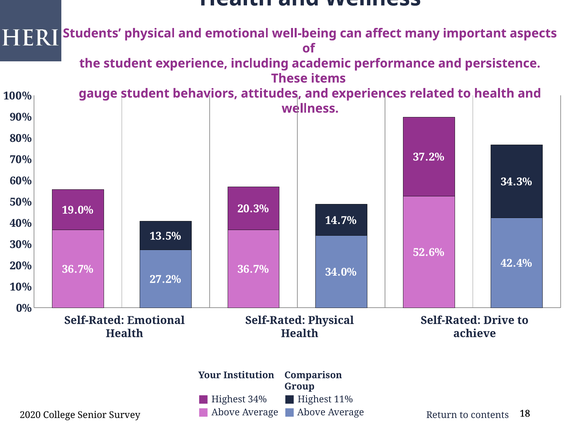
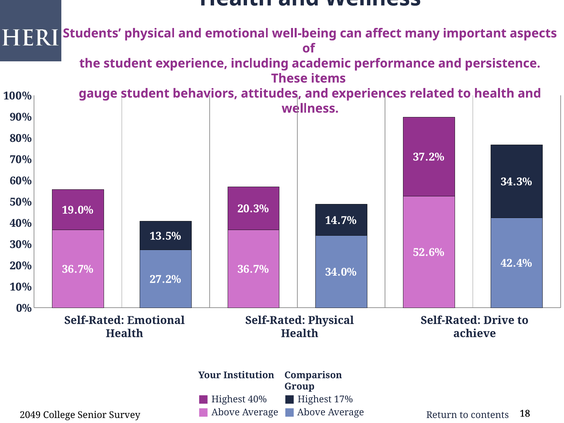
Highest 34%: 34% -> 40% (257, 399)
11%: 11% -> 17% (343, 399)
2020: 2020 -> 2049 (30, 415)
